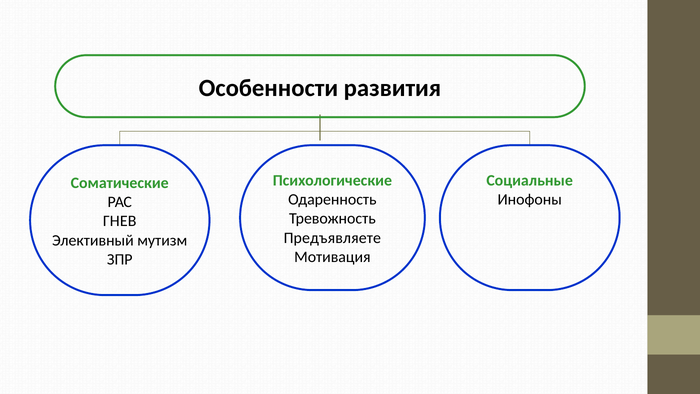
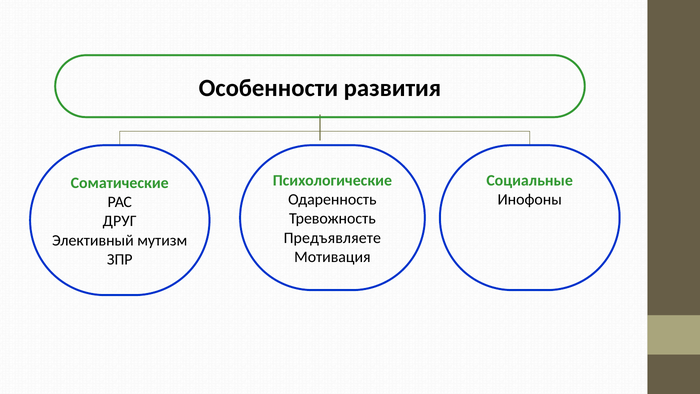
ГНЕВ: ГНЕВ -> ДРУГ (120, 221)
